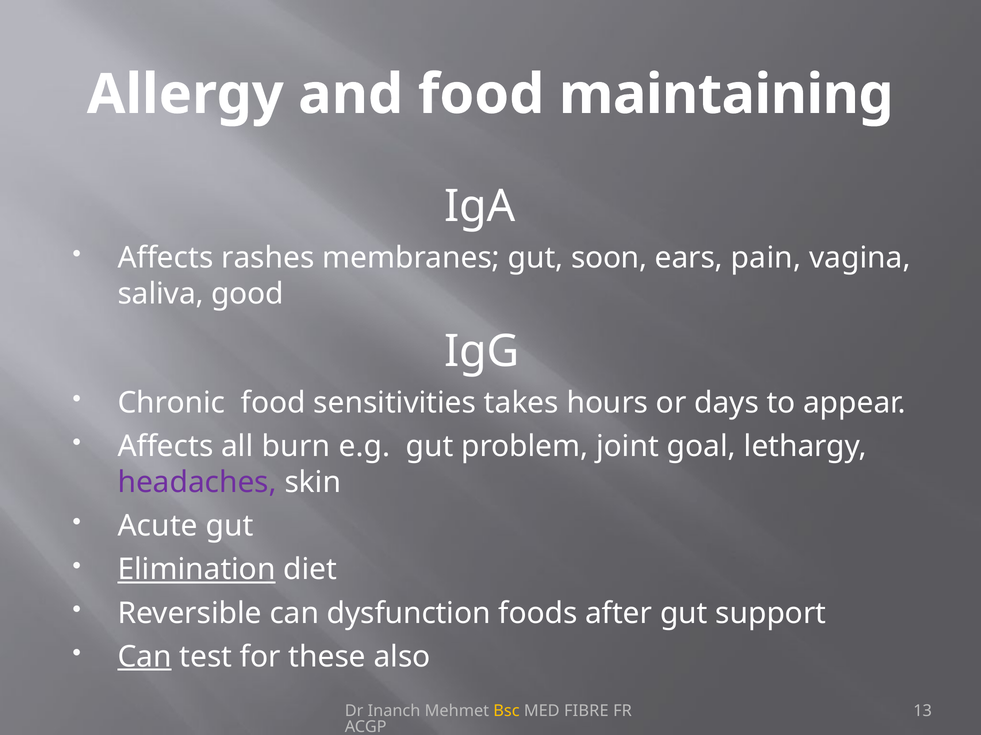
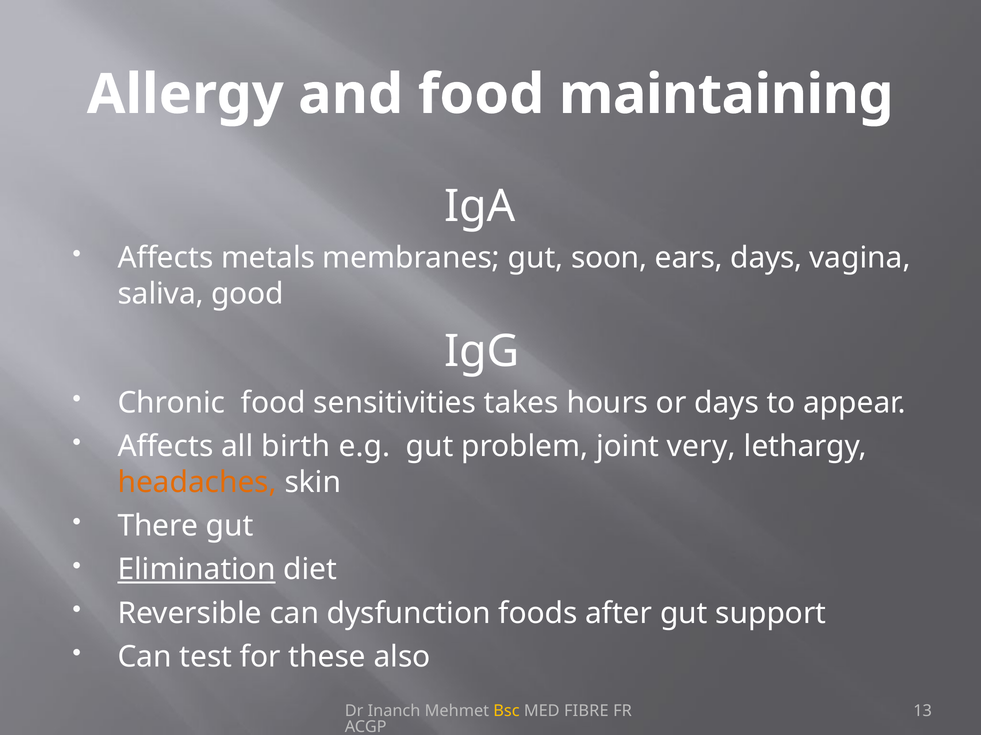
rashes: rashes -> metals (268, 258)
ears pain: pain -> days (766, 258)
burn: burn -> birth (296, 447)
goal: goal -> very (701, 447)
headaches colour: purple -> orange (197, 483)
Acute: Acute -> There (158, 527)
Can underline: present -> none (145, 657)
